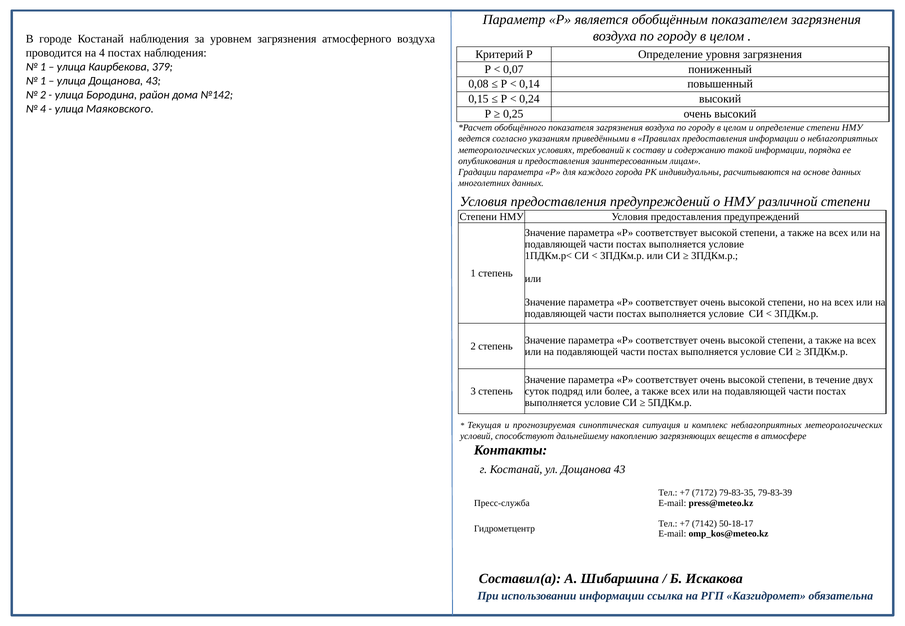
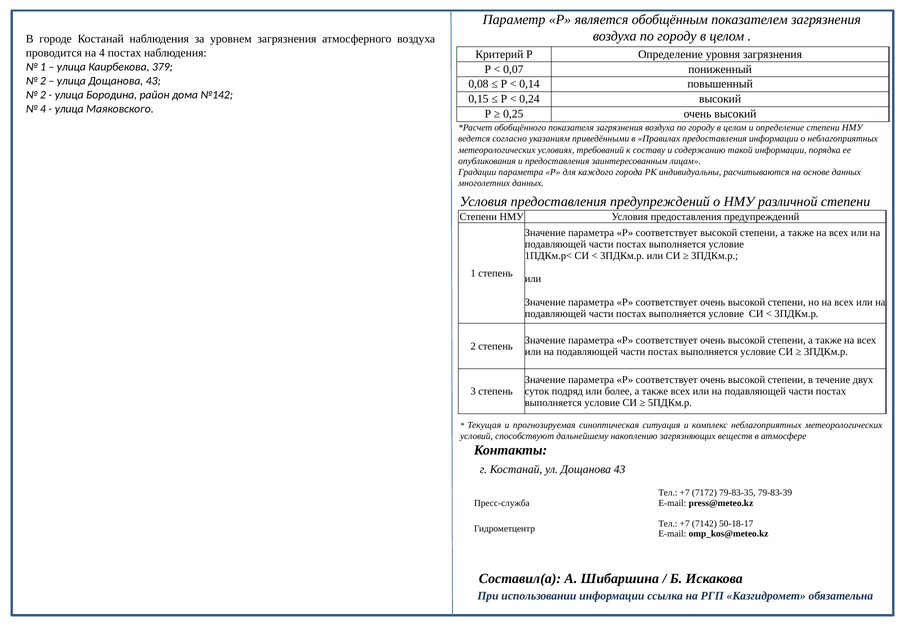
1: 1 -> 2 (43, 81)
